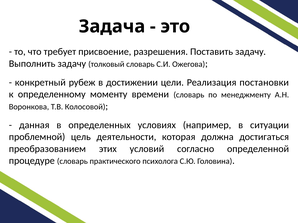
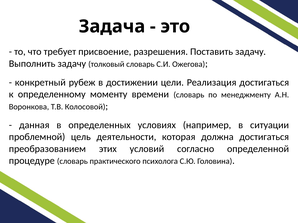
Реализация постановки: постановки -> достигаться (264, 83)
